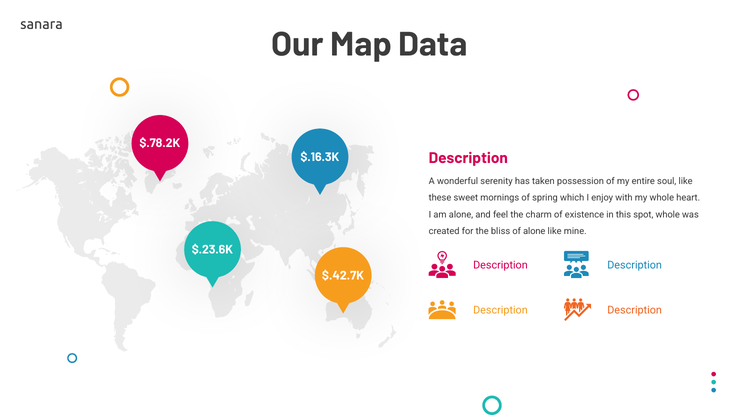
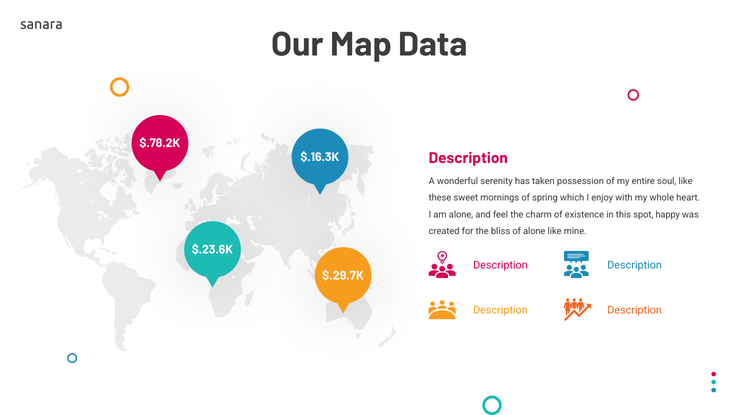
spot whole: whole -> happy (668, 215)
$.42.7K: $.42.7K -> $.29.7K (343, 276)
